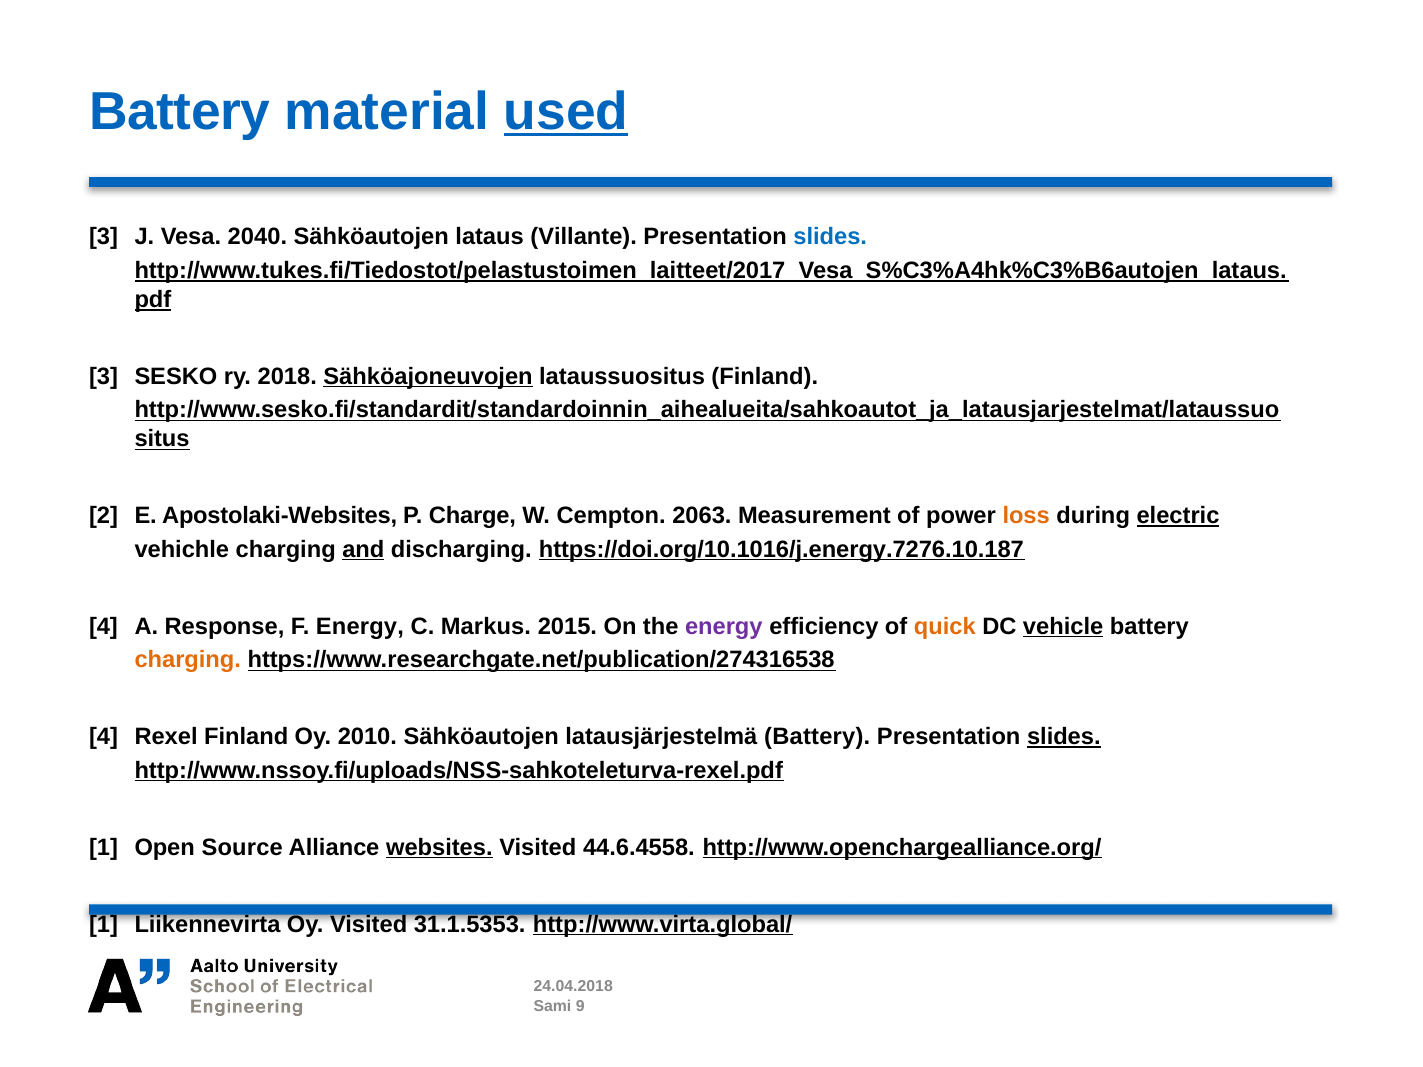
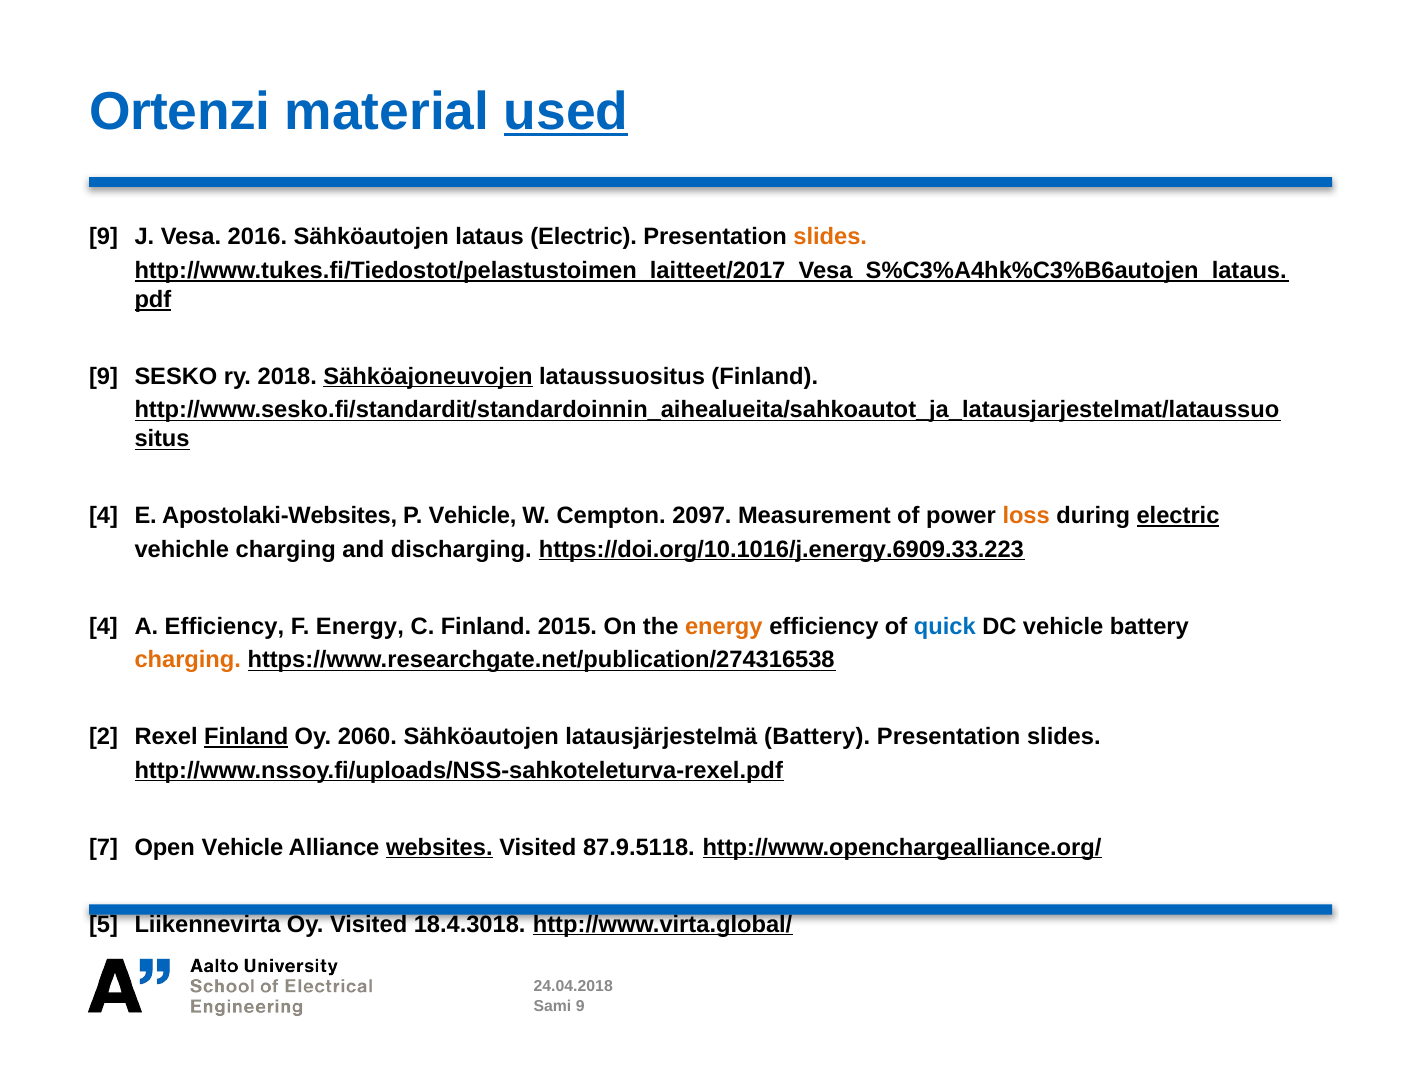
Battery: Battery -> Ortenzi (180, 112)
3: 3 -> 9 (103, 237)
2040: 2040 -> 2016 (257, 237)
lataus Villante: Villante -> Electric (584, 237)
slides colour: blue -> orange (830, 237)
3: 3 -> 9 (103, 377)
2: 2 -> 4 (103, 516)
P Charge: Charge -> Vehicle (472, 516)
2063: 2063 -> 2097 (702, 516)
and underline: present -> none (363, 550)
https://doi.org/10.1016/j.energy.7276.10.187: https://doi.org/10.1016/j.energy.7276.10.187 -> https://doi.org/10.1016/j.energy.6909.33.223 (781, 550)
A Response: Response -> Efficiency (224, 626)
C Markus: Markus -> Finland (486, 626)
energy colour: purple -> orange (724, 626)
quick colour: orange -> blue (945, 626)
vehicle underline: present -> none (1063, 626)
4: 4 -> 2 (103, 737)
Finland underline: none -> present (246, 737)
2010: 2010 -> 2060 (367, 737)
slides underline: present -> none (1064, 737)
1: 1 -> 7 (103, 848)
Open Source: Source -> Vehicle (242, 848)
44.6.4558: 44.6.4558 -> 87.9.5118 (639, 848)
1: 1 -> 5 (103, 924)
31.1.5353: 31.1.5353 -> 18.4.3018 (470, 924)
